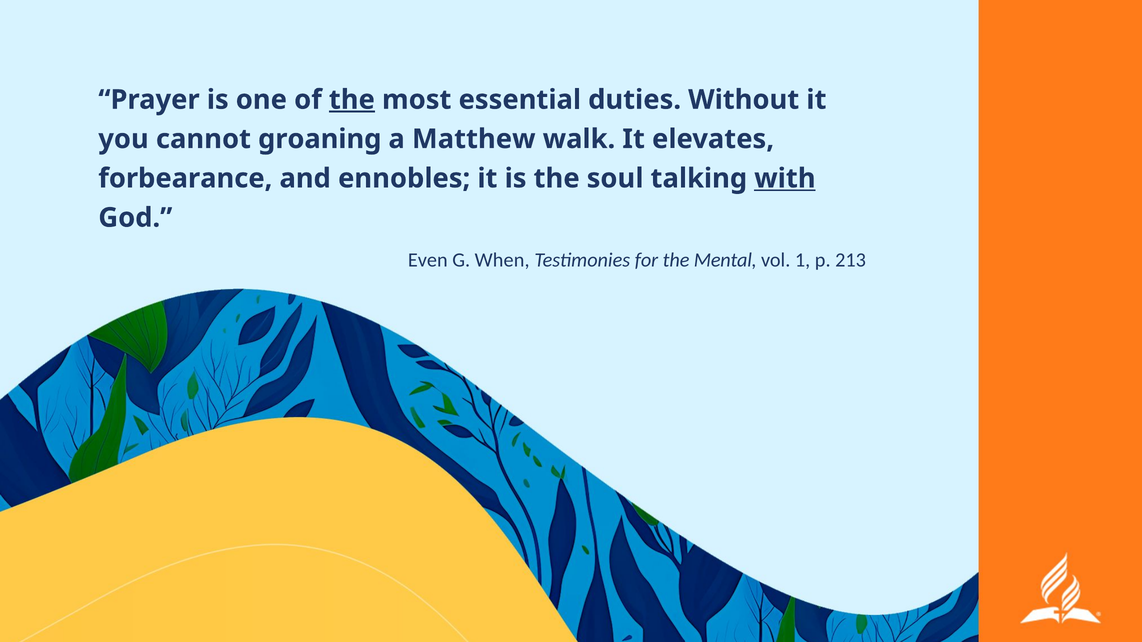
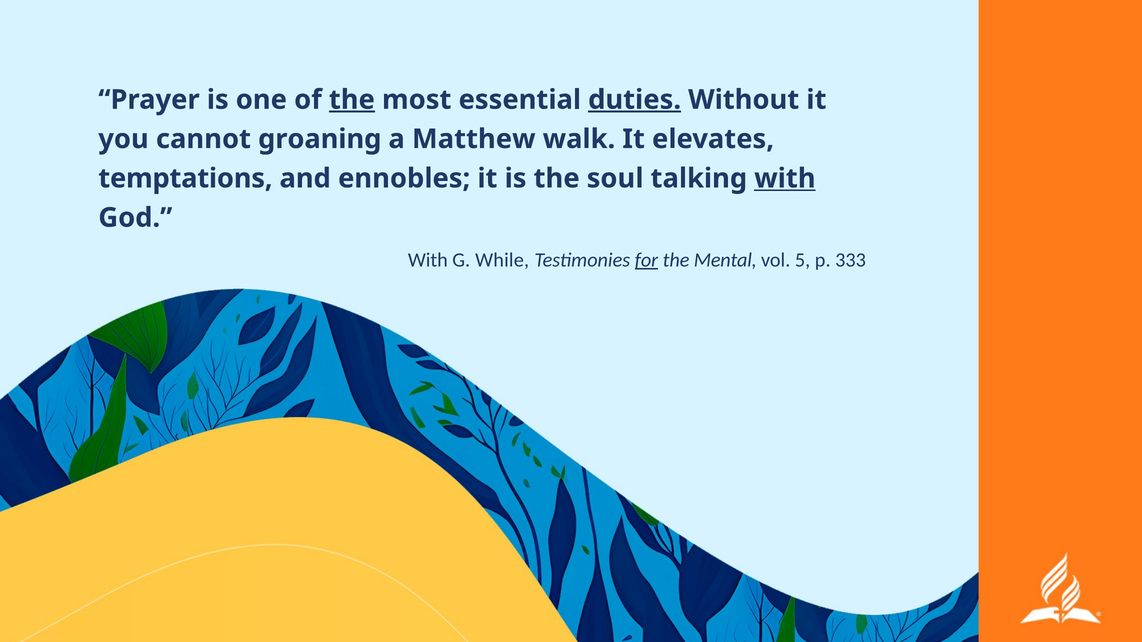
duties underline: none -> present (635, 100)
forbearance: forbearance -> temptations (185, 178)
Even: Even -> With (428, 260)
When: When -> While (502, 260)
for underline: none -> present (646, 260)
1: 1 -> 5 (803, 260)
213: 213 -> 333 (851, 260)
